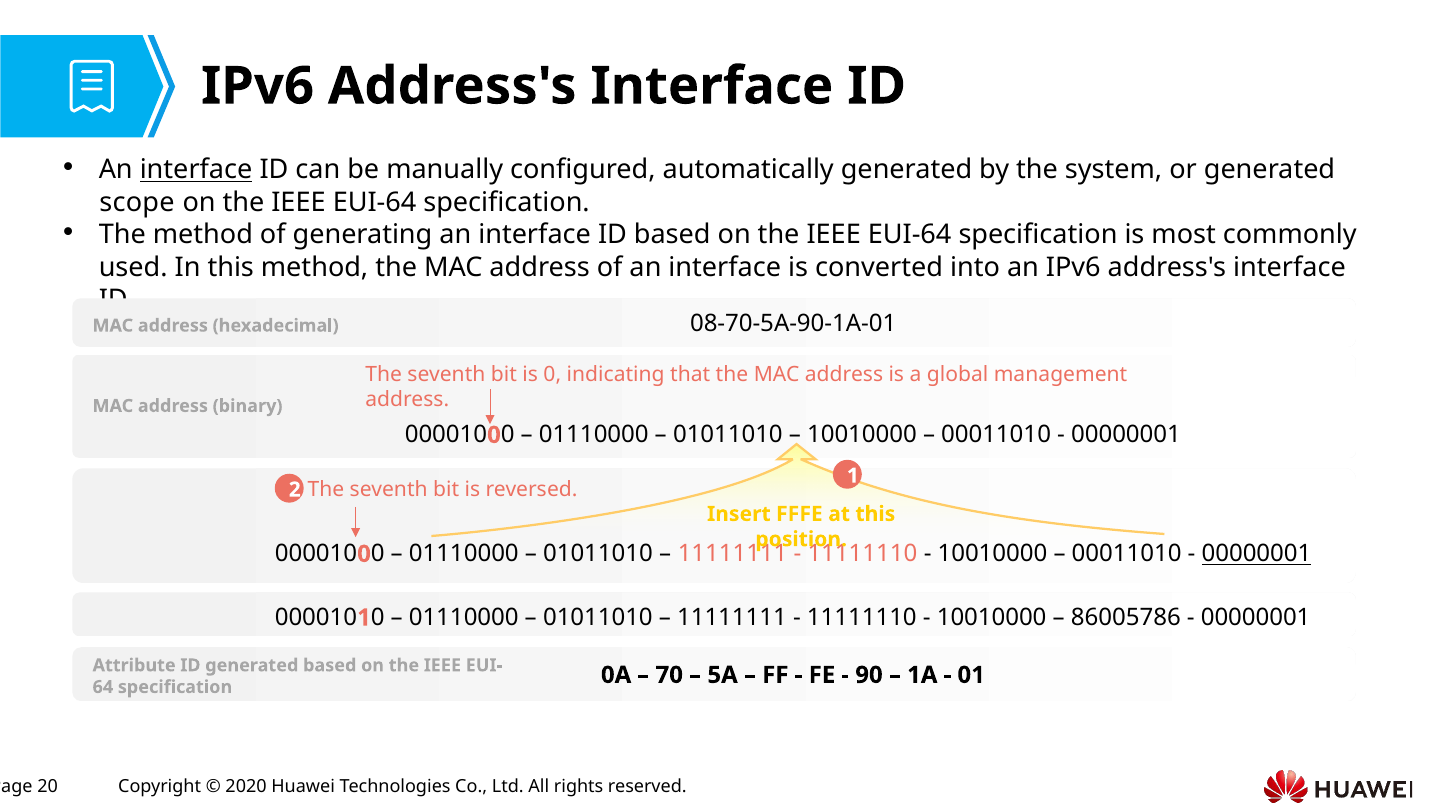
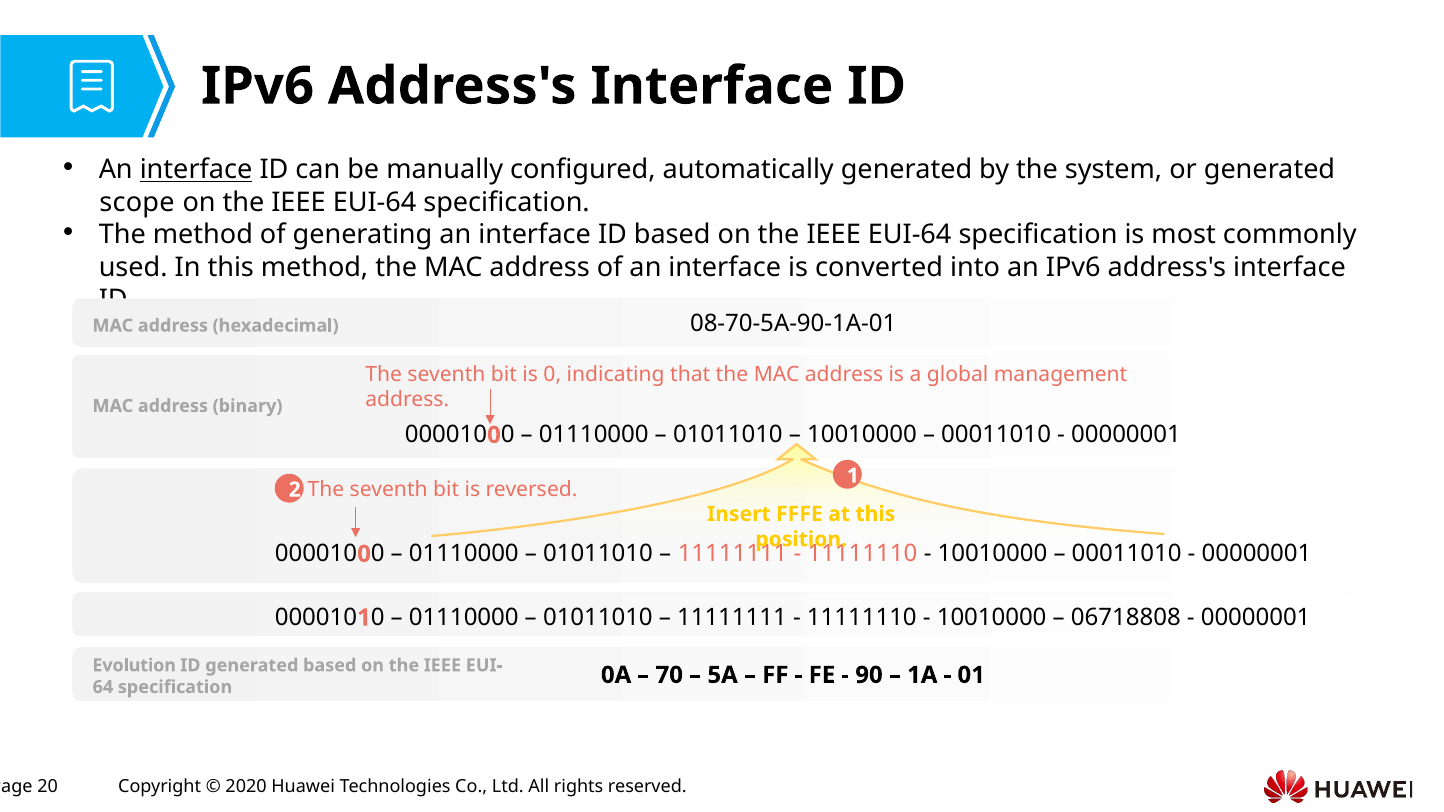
00000001 underline: present -> none (1256, 554)
86005786: 86005786 -> 06718808 (1126, 618)
Attribute: Attribute -> Evolution (134, 666)
